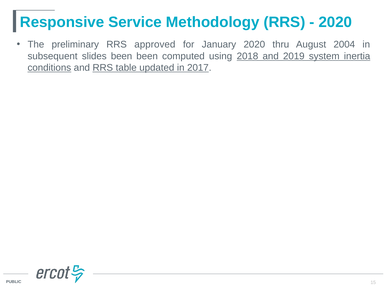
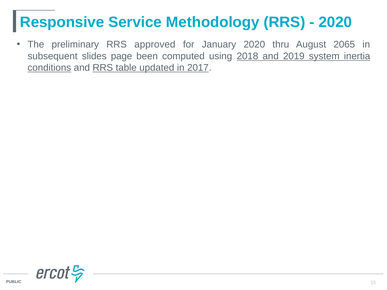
2004: 2004 -> 2065 (344, 45)
slides been: been -> page (122, 56)
